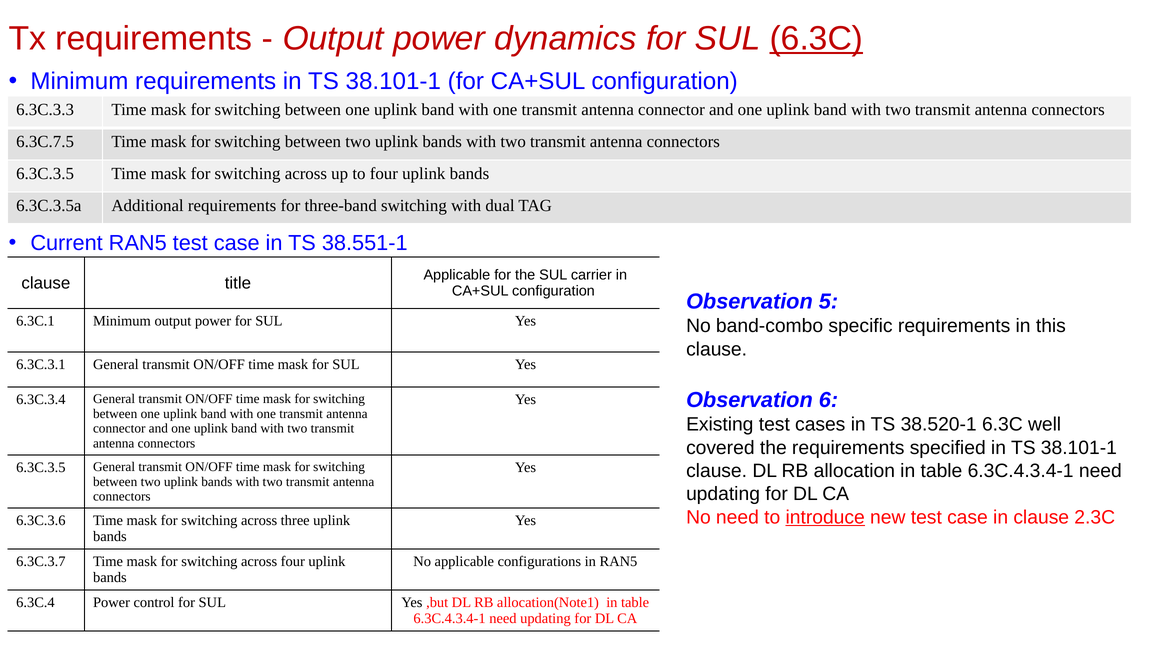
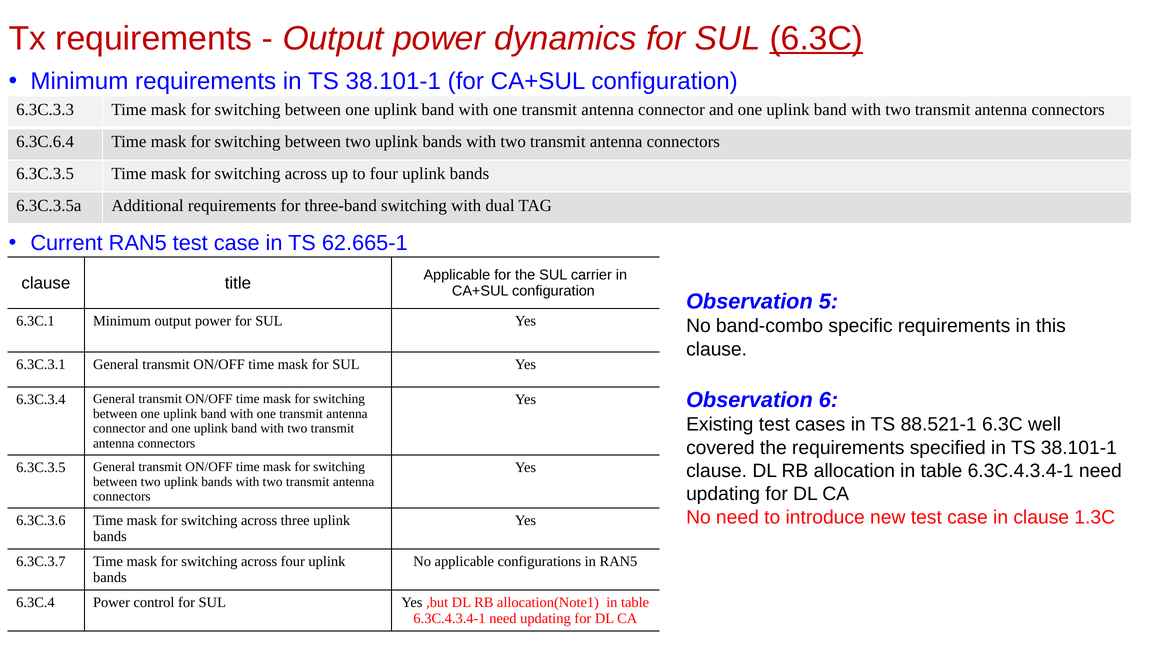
6.3C.7.5: 6.3C.7.5 -> 6.3C.6.4 (45, 142)
38.551-1: 38.551-1 -> 62.665-1 (365, 243)
38.520-1: 38.520-1 -> 88.521-1 (939, 424)
introduce underline: present -> none (825, 517)
2.3C: 2.3C -> 1.3C (1095, 517)
